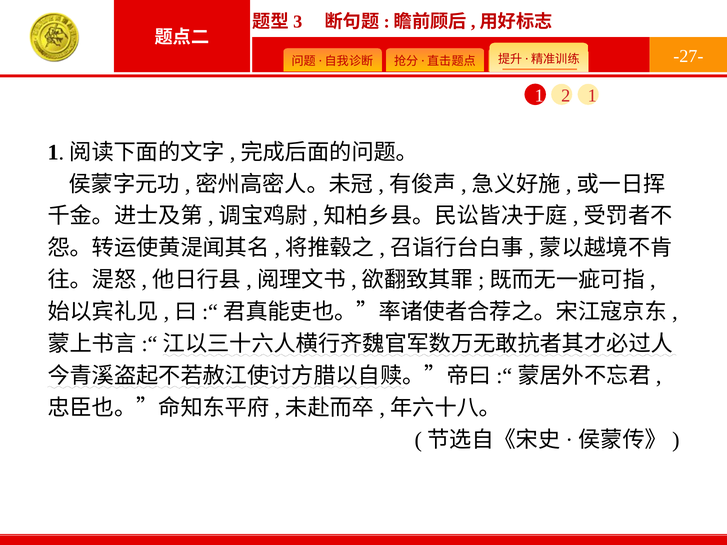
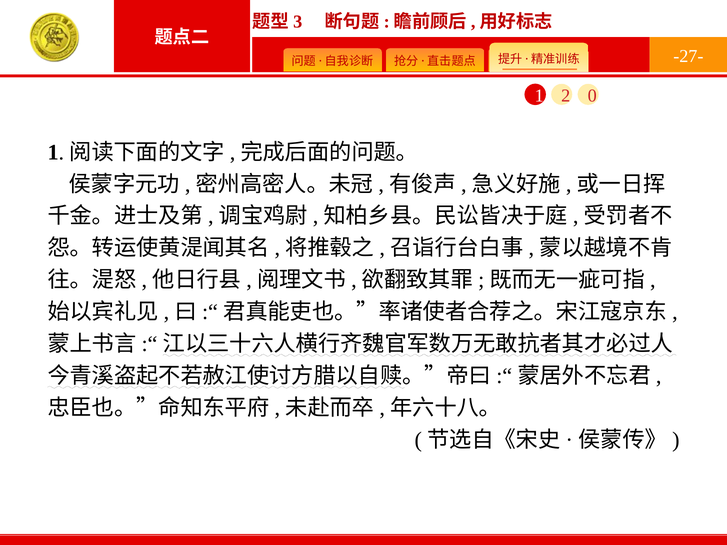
2 1: 1 -> 0 (592, 96)
